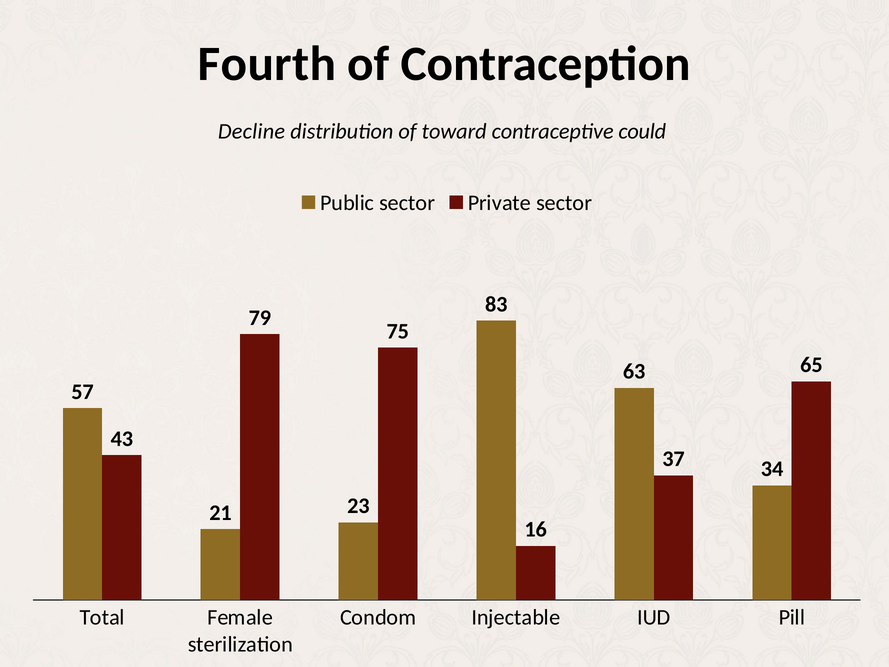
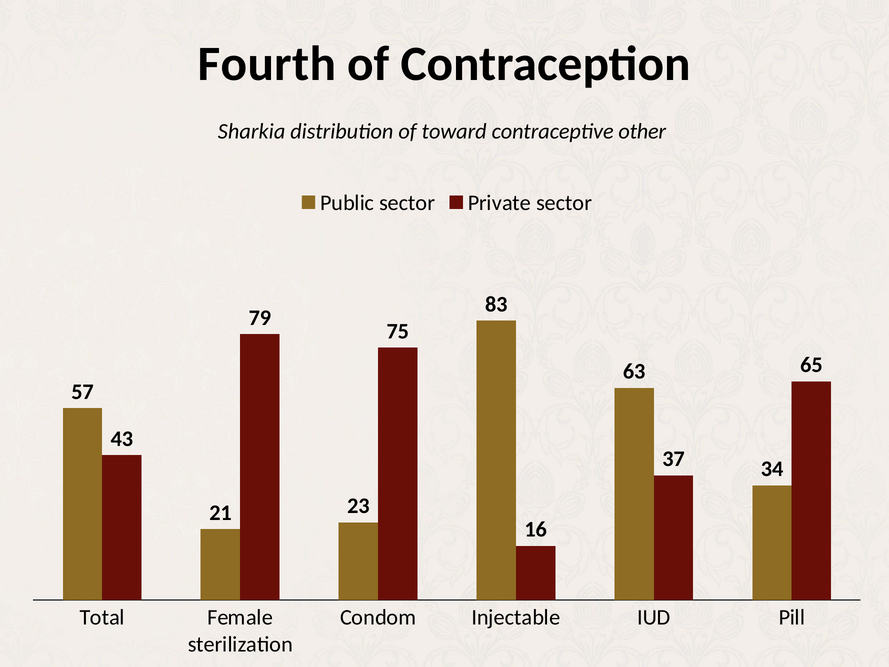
Decline: Decline -> Sharkia (252, 132)
could: could -> other (642, 132)
